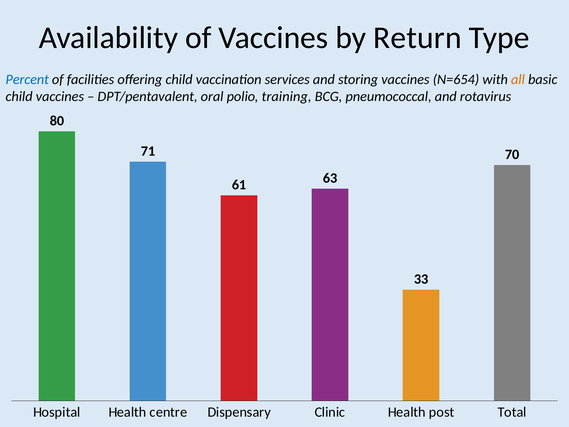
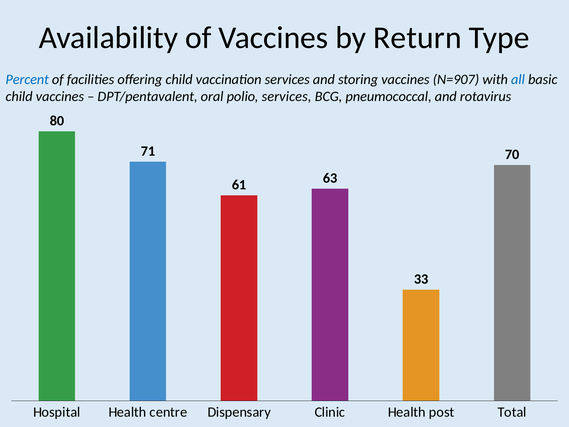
N=654: N=654 -> N=907 (456, 79)
all colour: orange -> blue (518, 79)
polio training: training -> services (287, 96)
